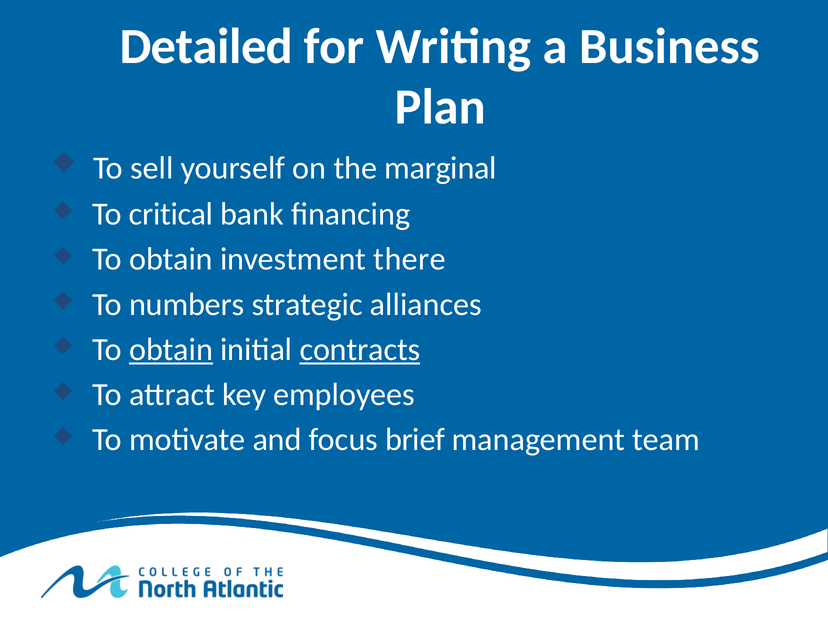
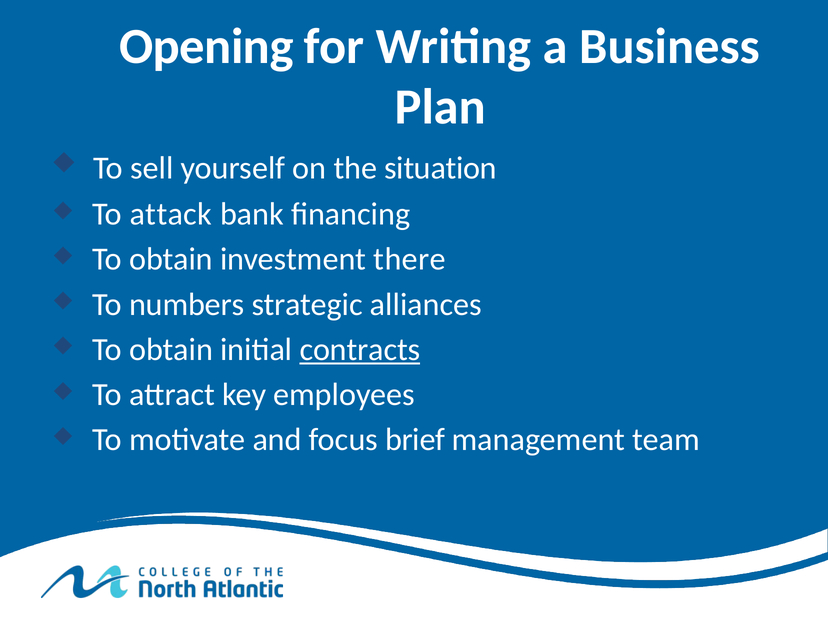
Detailed: Detailed -> Opening (206, 46)
marginal: marginal -> situation (440, 168)
critical: critical -> attack (171, 214)
obtain underline: present -> none (171, 350)
